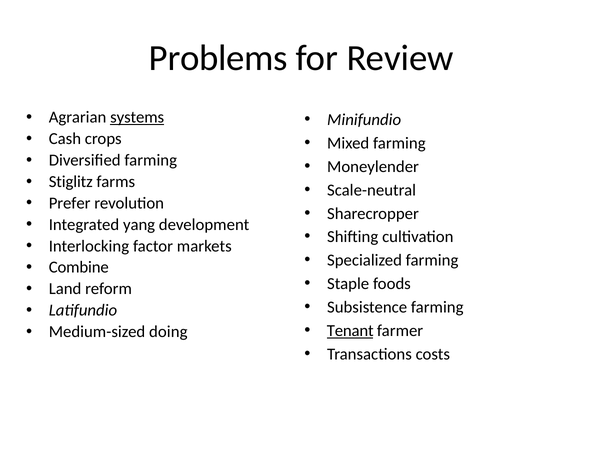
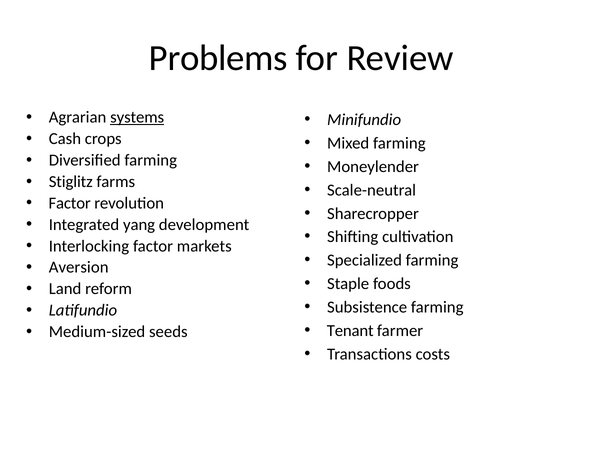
Prefer: Prefer -> Factor (70, 203)
Combine: Combine -> Aversion (79, 268)
Tenant underline: present -> none (350, 331)
doing: doing -> seeds (168, 332)
